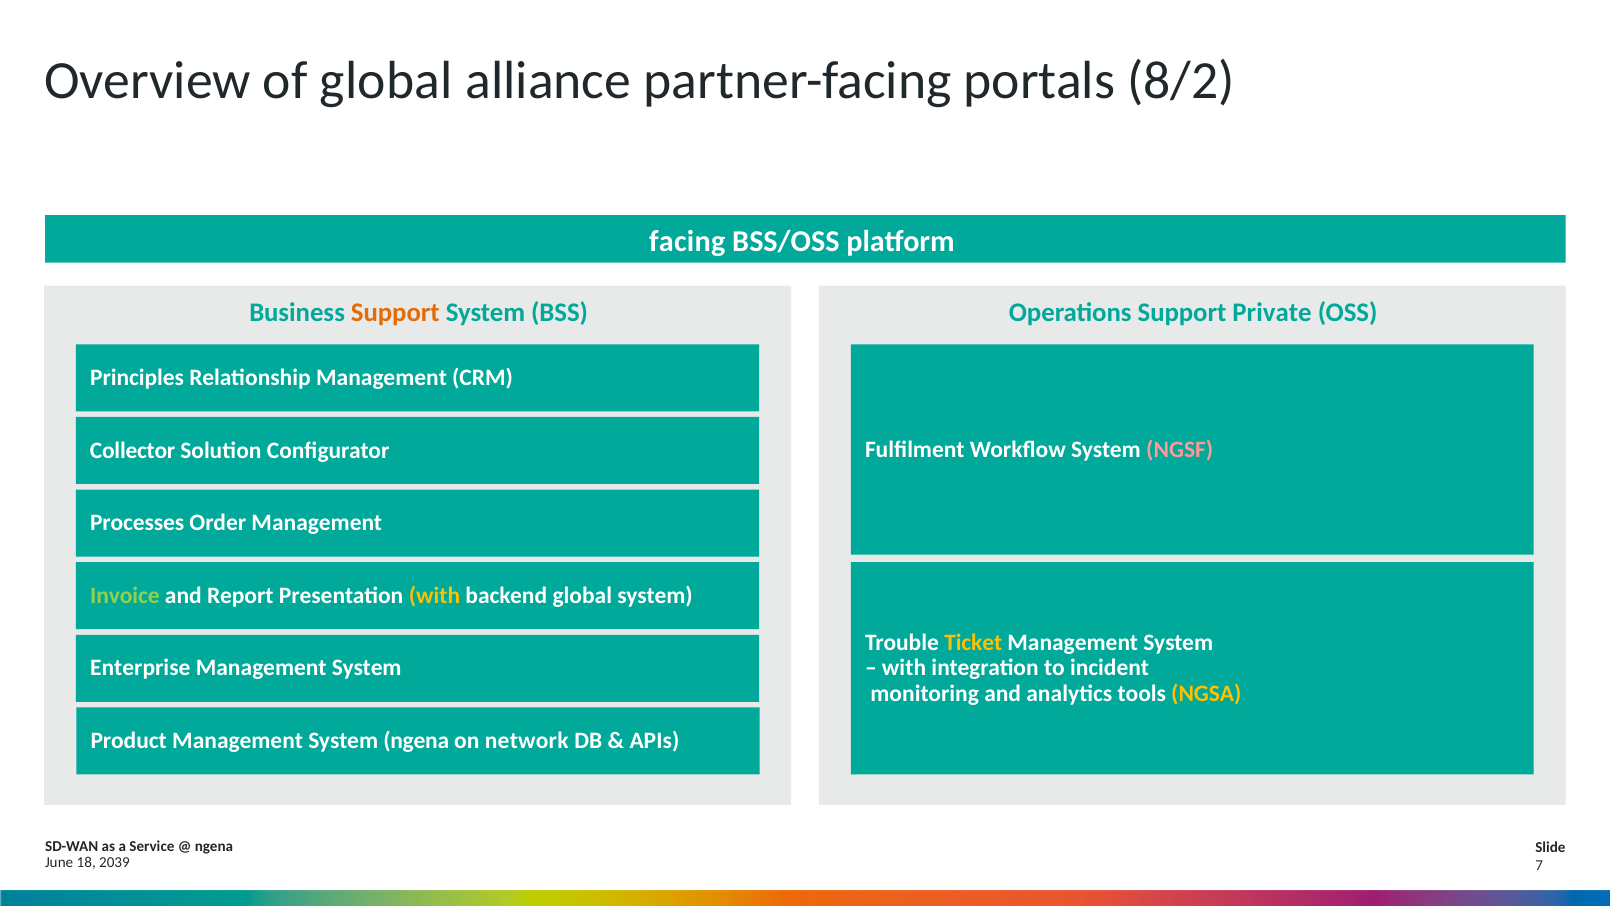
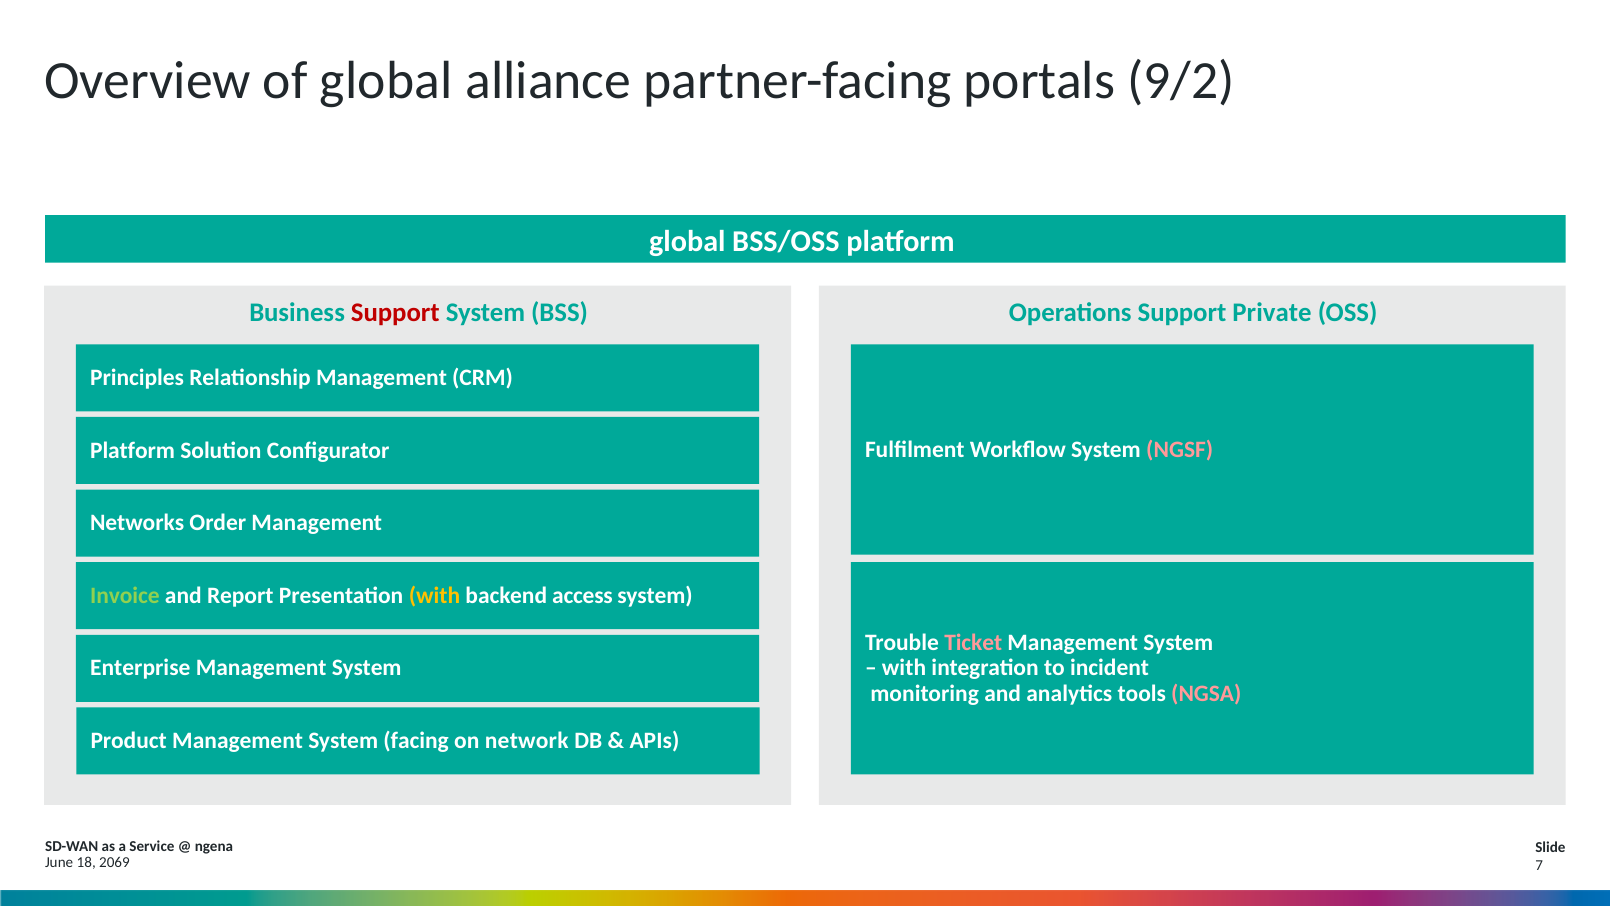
8/2: 8/2 -> 9/2 (1181, 81)
facing: facing -> global (687, 241)
Support colour: orange -> red (395, 313)
Collector: Collector -> Platform (133, 450)
Processes: Processes -> Networks (137, 523)
backend global: global -> access (582, 595)
Ticket colour: yellow -> pink (973, 643)
NGSA colour: yellow -> pink (1206, 693)
System ngena: ngena -> facing (416, 740)
2039: 2039 -> 2069 (114, 863)
